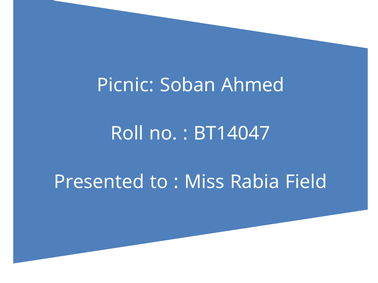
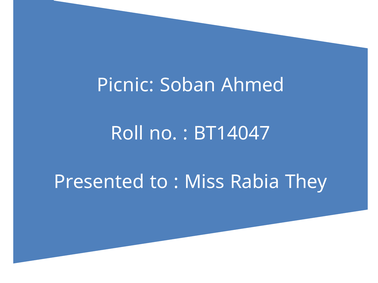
Field: Field -> They (306, 182)
